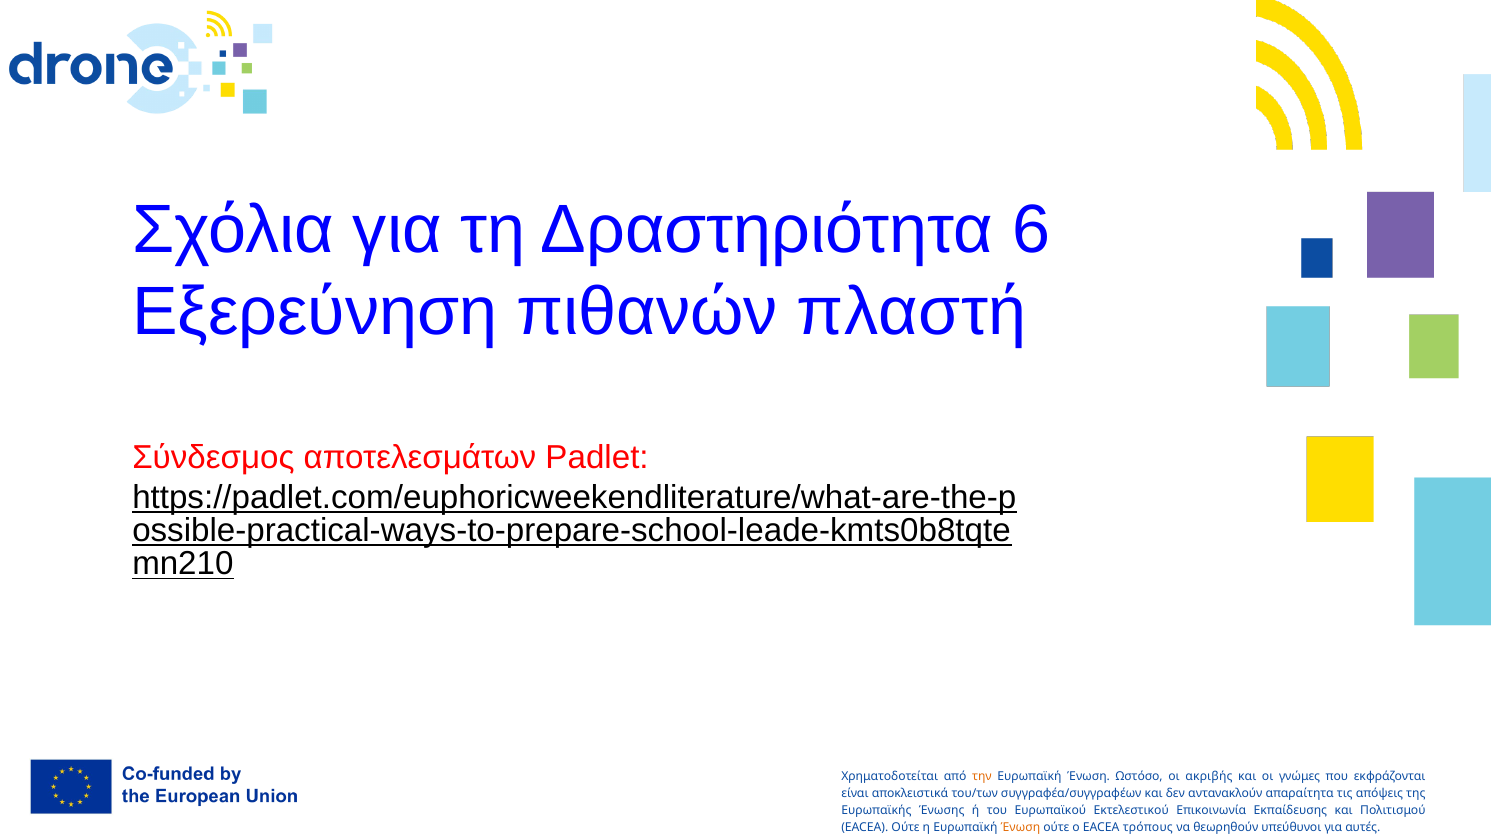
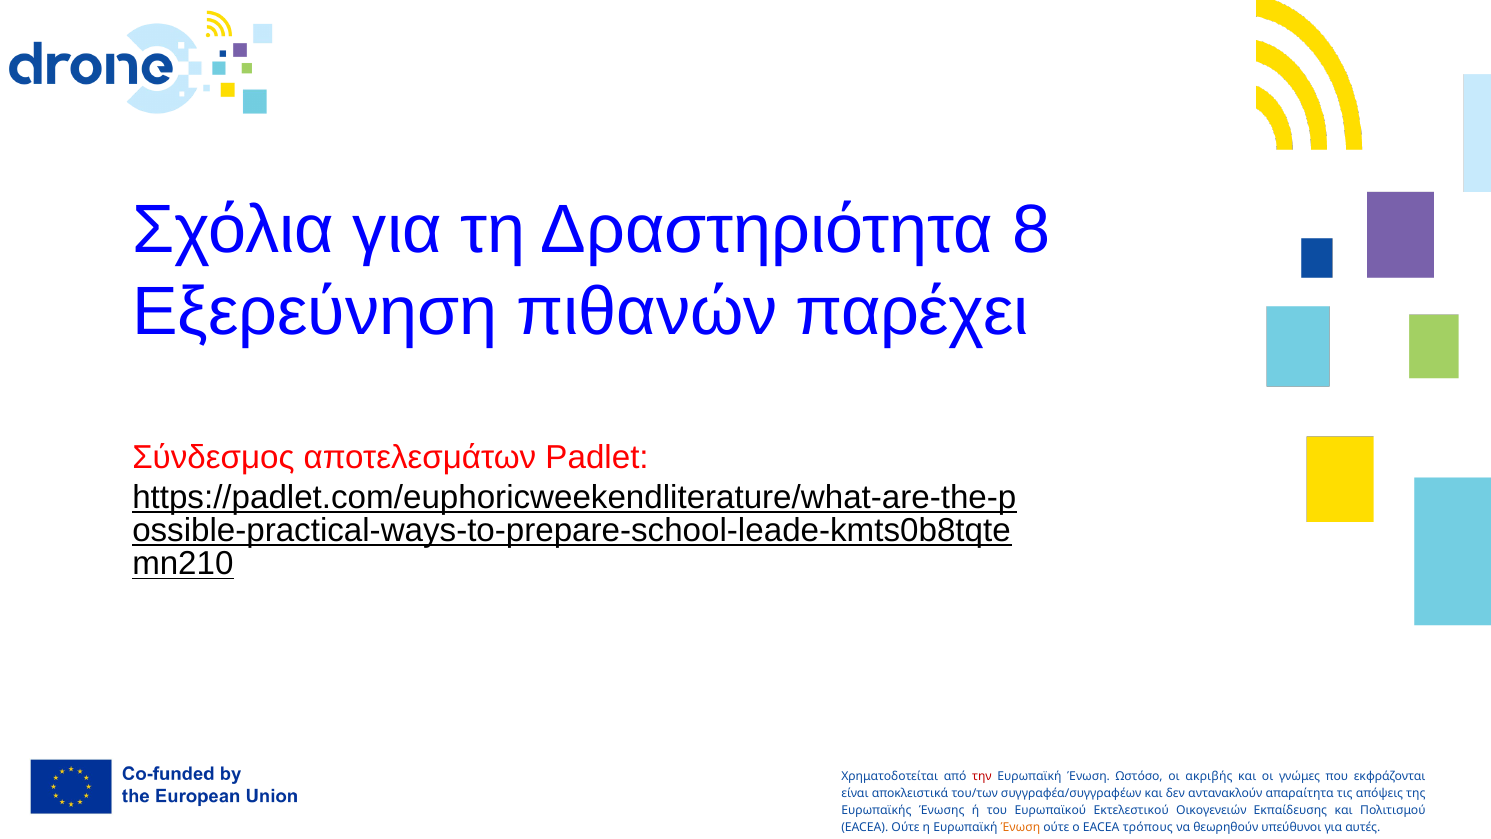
6: 6 -> 8 (1031, 230)
πλαστή: πλαστή -> παρέχει (912, 312)
την colour: orange -> red (982, 776)
Επικοινωνία: Επικοινωνία -> Οικογενειών (1211, 810)
